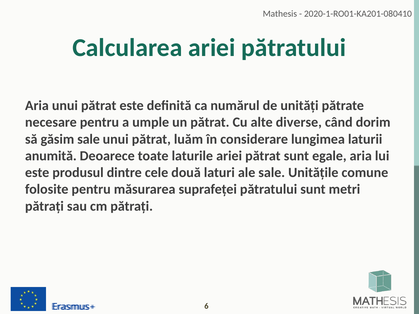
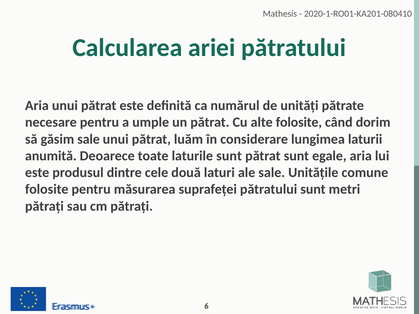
alte diverse: diverse -> folosite (299, 122)
laturile ariei: ariei -> sunt (229, 156)
